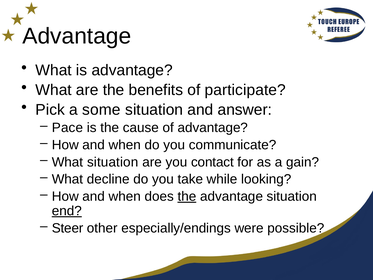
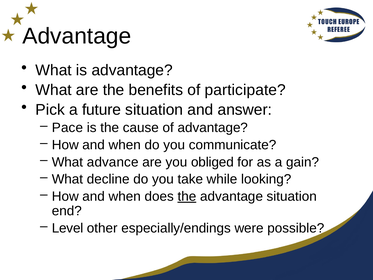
some: some -> future (102, 110)
What situation: situation -> advance (113, 162)
contact: contact -> obliged (212, 162)
end underline: present -> none (67, 211)
Steer: Steer -> Level (68, 228)
